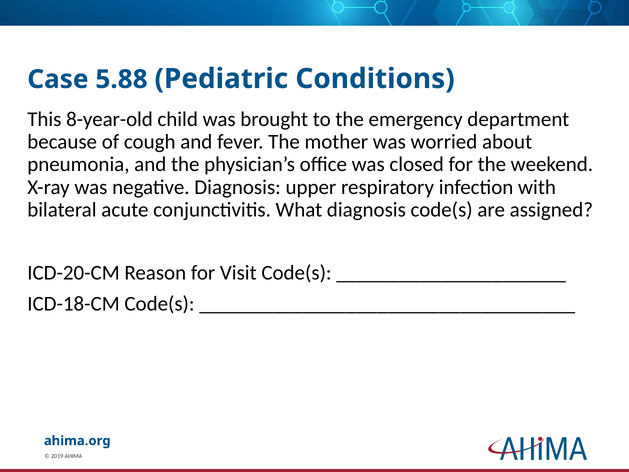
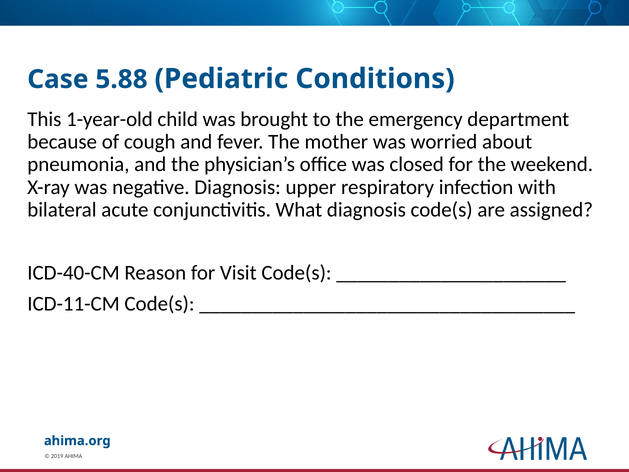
8-year-old: 8-year-old -> 1-year-old (109, 119)
ICD-20-CM: ICD-20-CM -> ICD-40-CM (73, 272)
ICD-18-CM: ICD-18-CM -> ICD-11-CM (73, 304)
